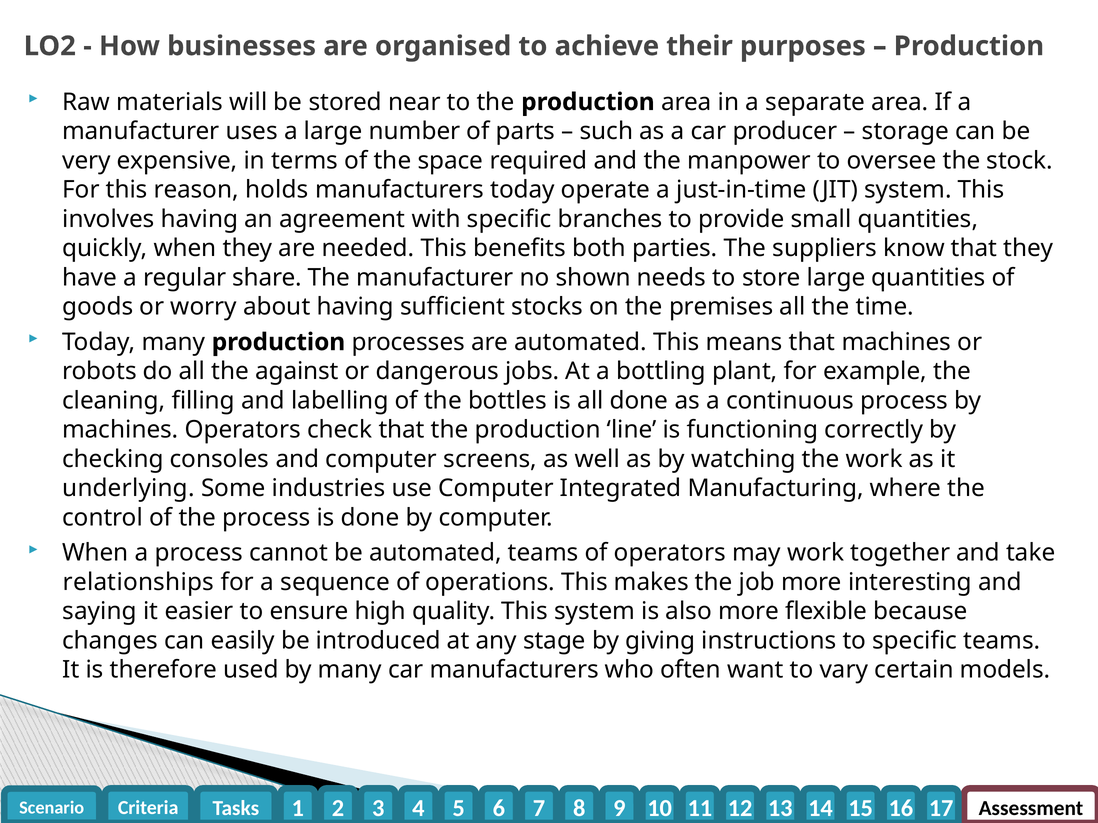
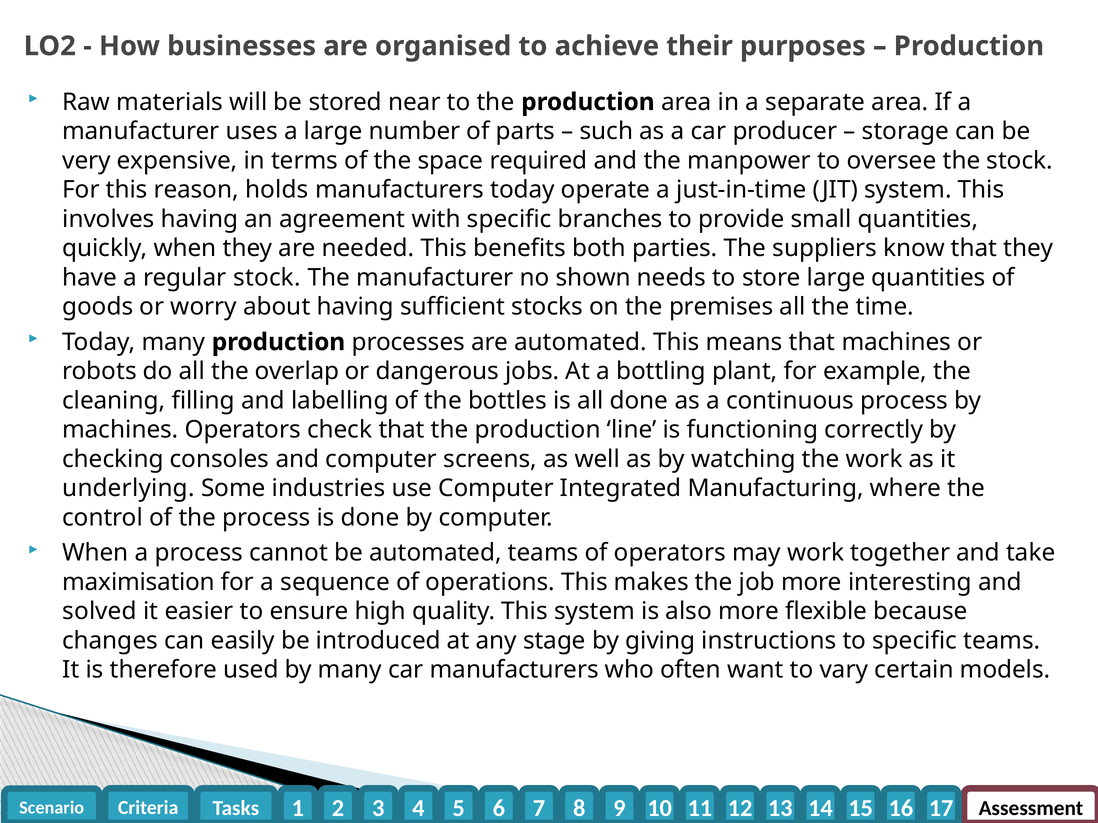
regular share: share -> stock (267, 278)
against: against -> overlap (297, 372)
relationships: relationships -> maximisation (139, 583)
saying: saying -> solved (100, 612)
